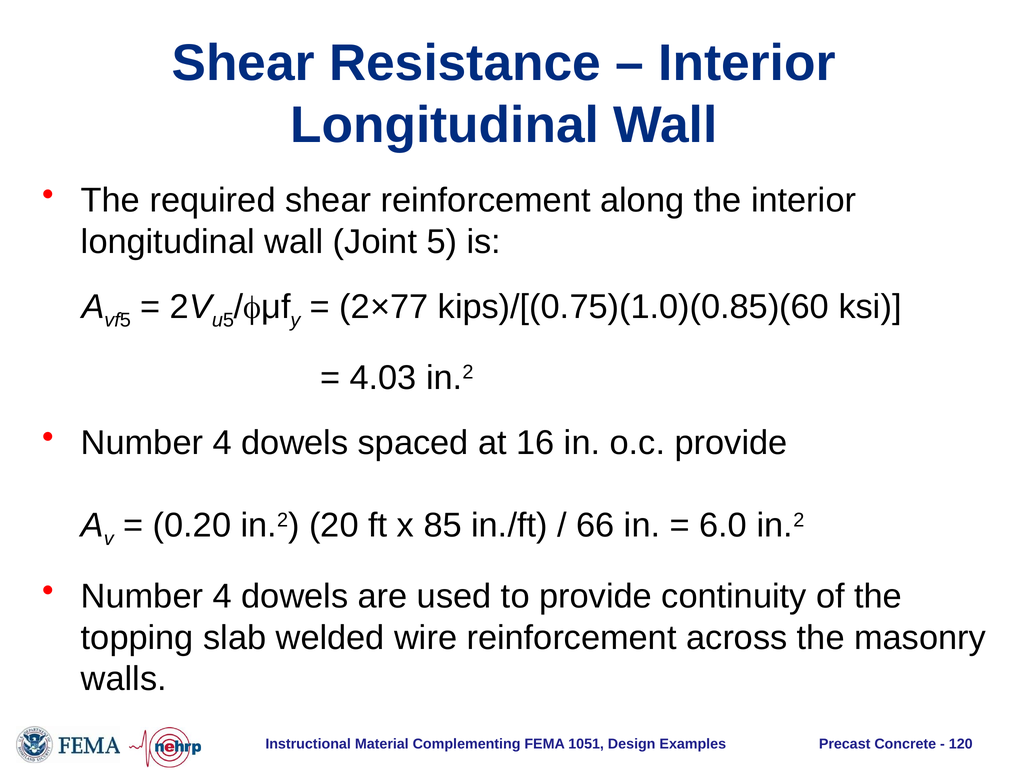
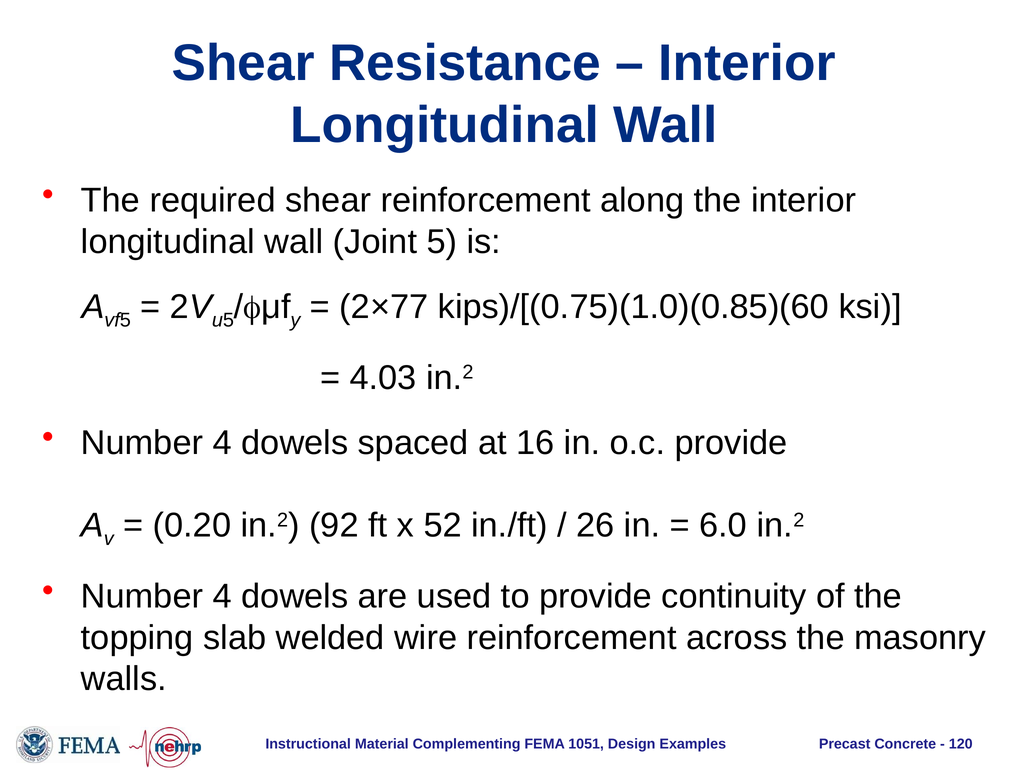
20: 20 -> 92 (334, 526)
85: 85 -> 52 (443, 526)
66: 66 -> 26 (595, 526)
